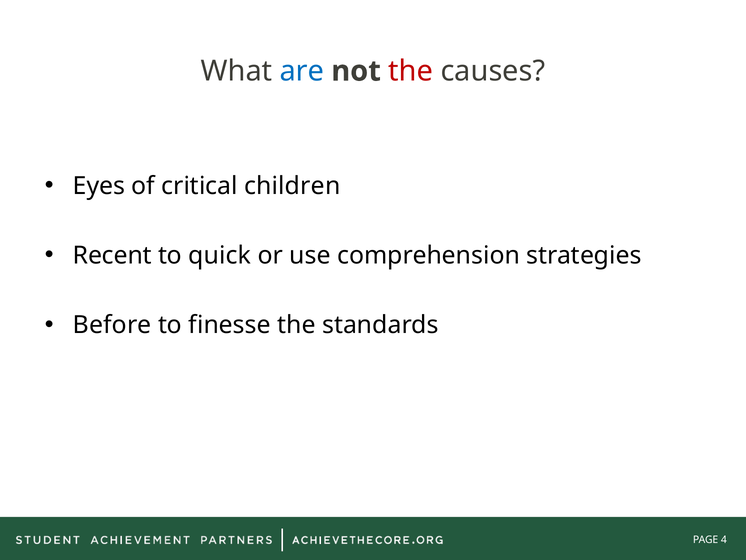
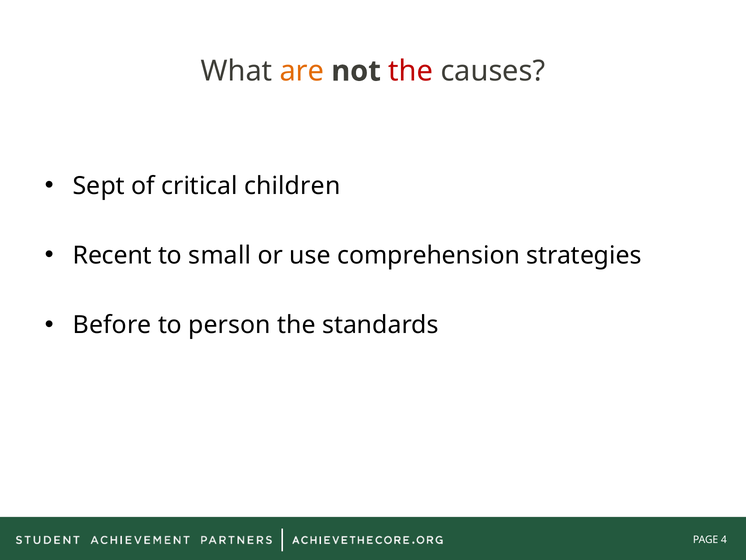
are colour: blue -> orange (302, 71)
Eyes: Eyes -> Sept (99, 186)
quick: quick -> small (220, 255)
finesse: finesse -> person (230, 325)
